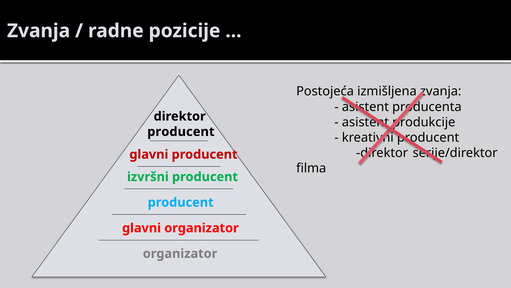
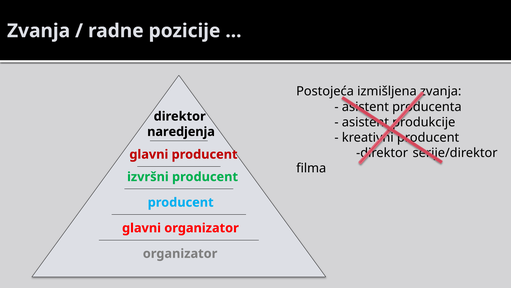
producent: producent -> naredjenja (181, 131)
